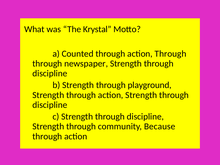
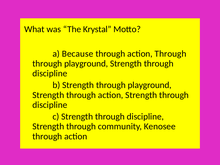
Counted: Counted -> Because (78, 54)
newspaper: newspaper -> playground (86, 64)
Because: Because -> Kenosee (160, 126)
